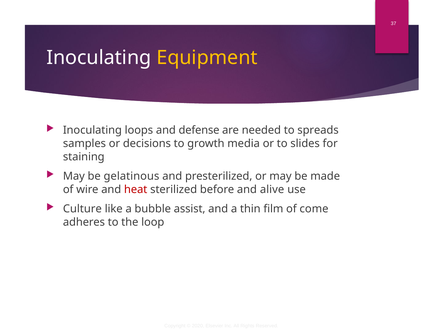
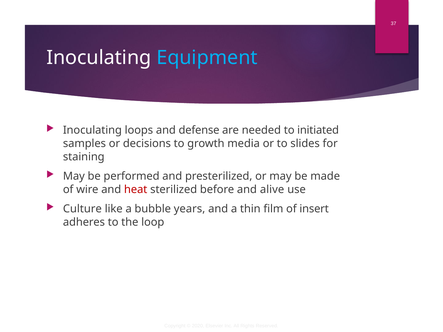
Equipment colour: yellow -> light blue (207, 58)
spreads: spreads -> initiated (318, 130)
gelatinous: gelatinous -> performed (132, 176)
assist: assist -> years (190, 209)
come: come -> insert (314, 209)
